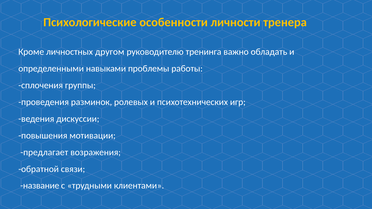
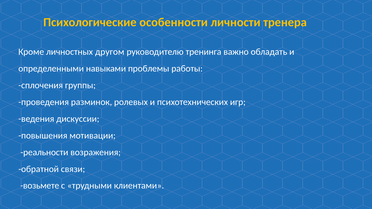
предлагает: предлагает -> реальности (44, 152)
название: название -> возьмете (40, 186)
